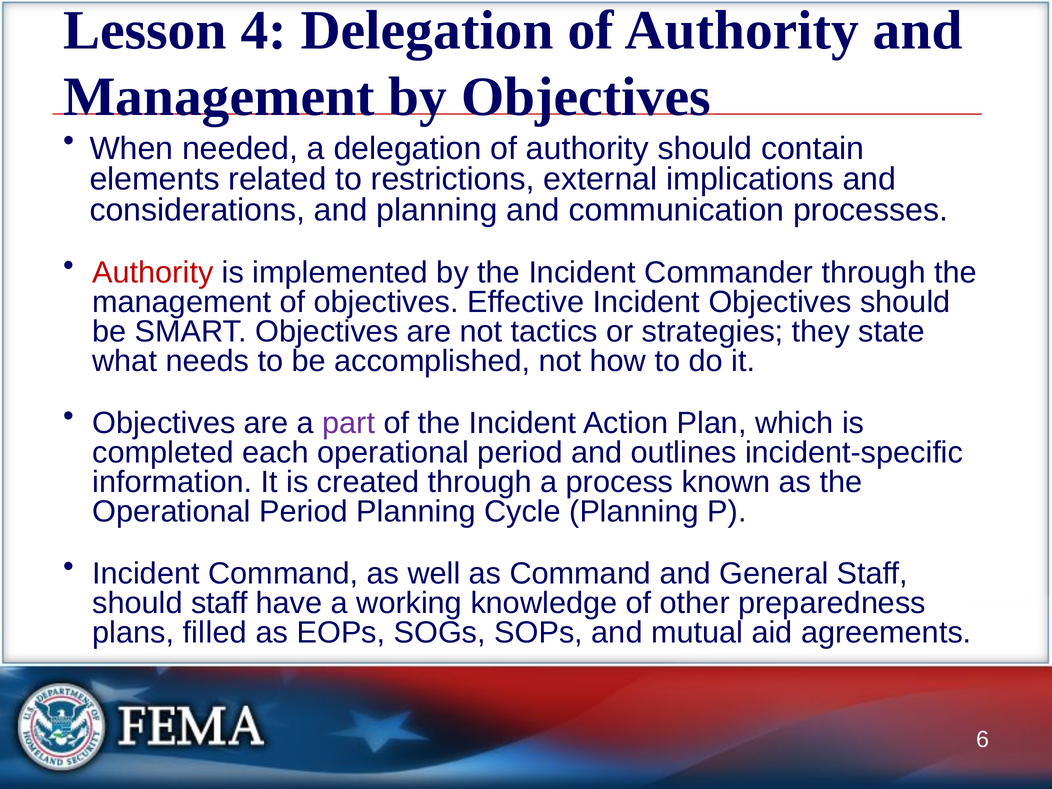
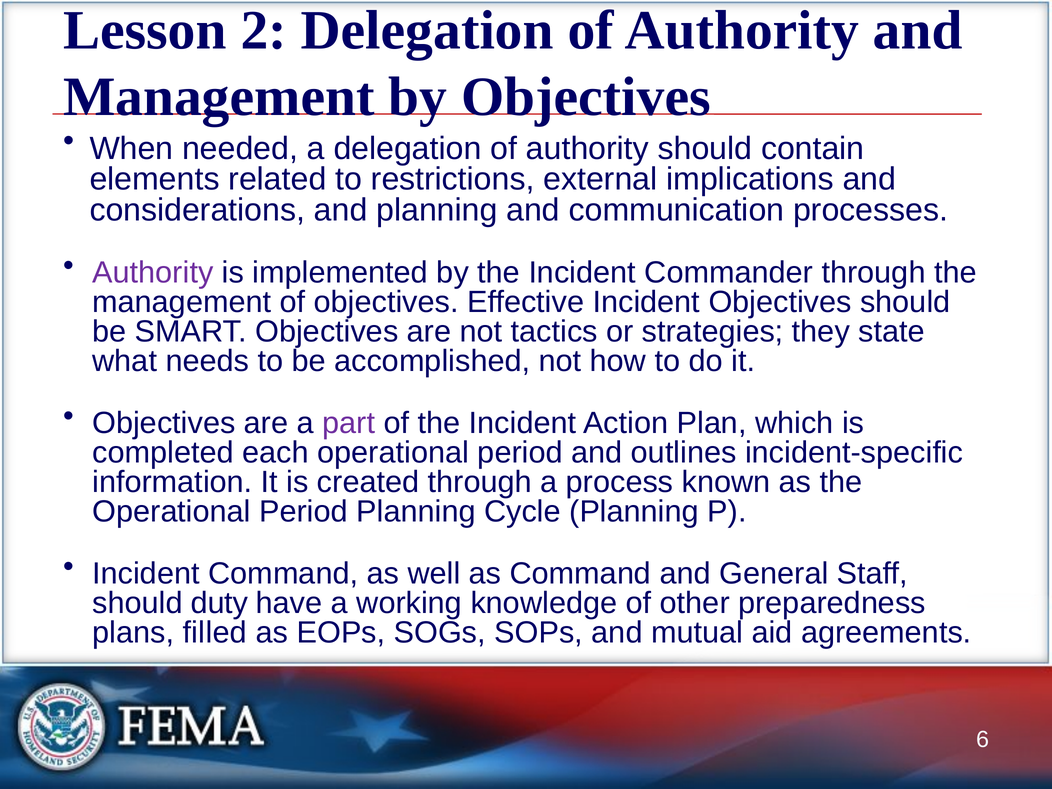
4: 4 -> 2 (264, 30)
Authority colour: red -> purple (153, 273)
should staff: staff -> duty (219, 603)
